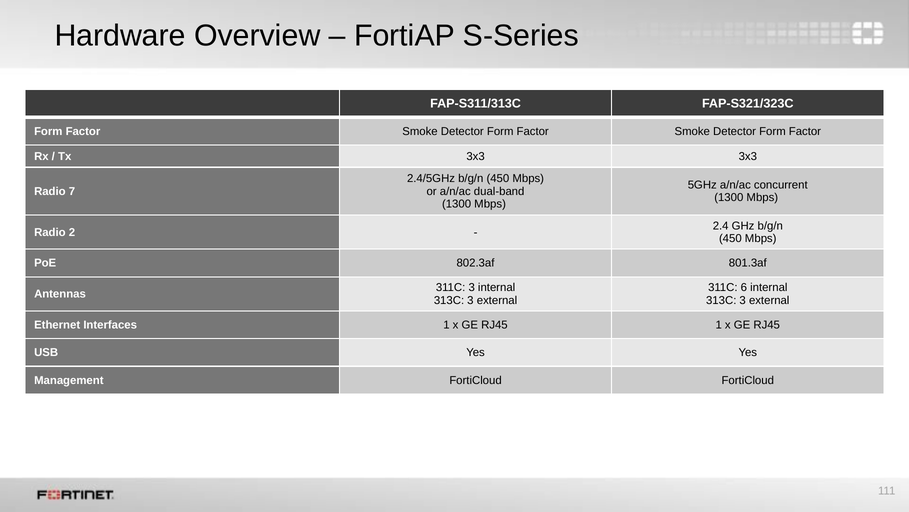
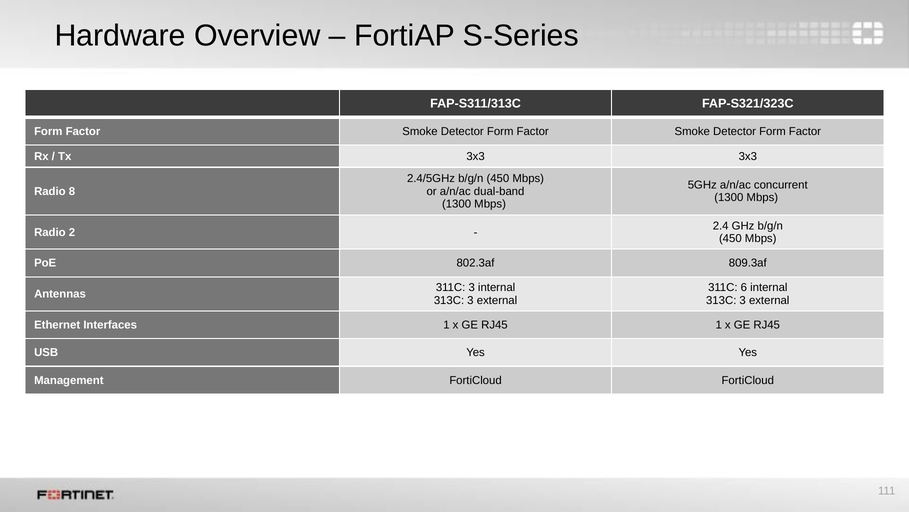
7: 7 -> 8 (72, 191)
801.3af: 801.3af -> 809.3af (748, 263)
